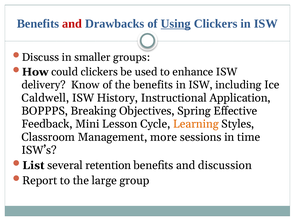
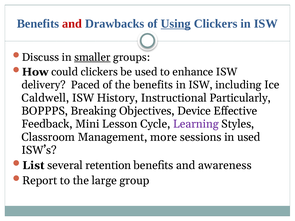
smaller underline: none -> present (92, 57)
Know: Know -> Paced (85, 85)
Application: Application -> Particularly (240, 98)
Spring: Spring -> Device (194, 111)
Learning colour: orange -> purple (196, 124)
in time: time -> used (249, 137)
discussion: discussion -> awareness (225, 166)
